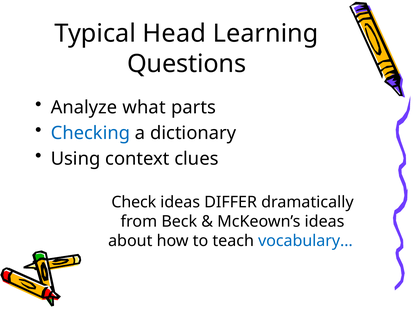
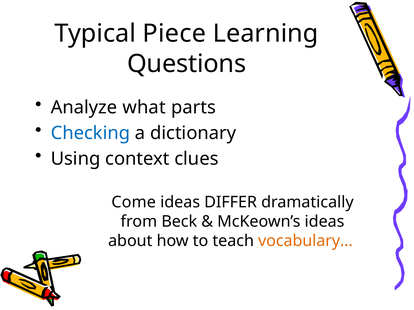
Head: Head -> Piece (174, 34)
Check: Check -> Come (134, 203)
vocabulary… colour: blue -> orange (305, 241)
